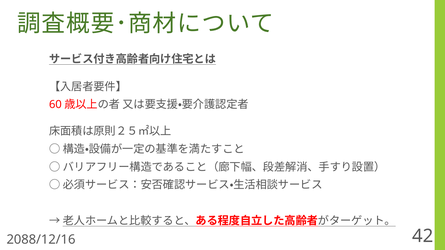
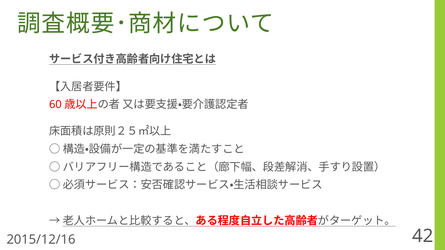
2088/12/16: 2088/12/16 -> 2015/12/16 (41, 240)
